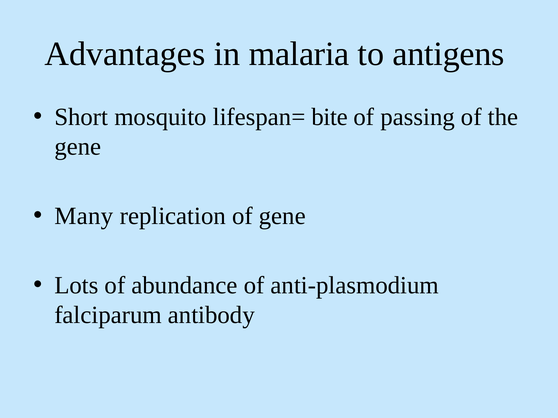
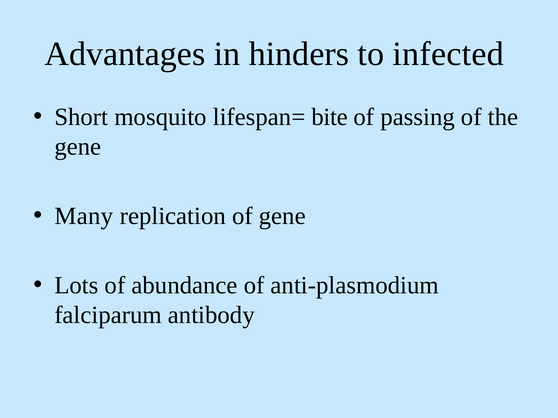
malaria: malaria -> hinders (299, 54)
antigens: antigens -> infected (448, 54)
